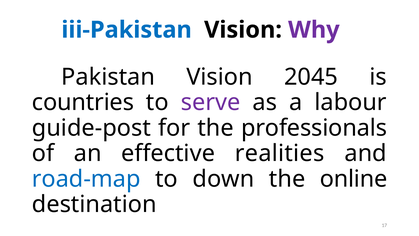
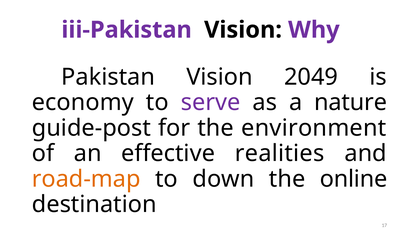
iii-Pakistan colour: blue -> purple (127, 30)
2045: 2045 -> 2049 (311, 77)
countries: countries -> economy (83, 102)
labour: labour -> nature (351, 102)
professionals: professionals -> environment (314, 128)
road-map colour: blue -> orange (86, 179)
